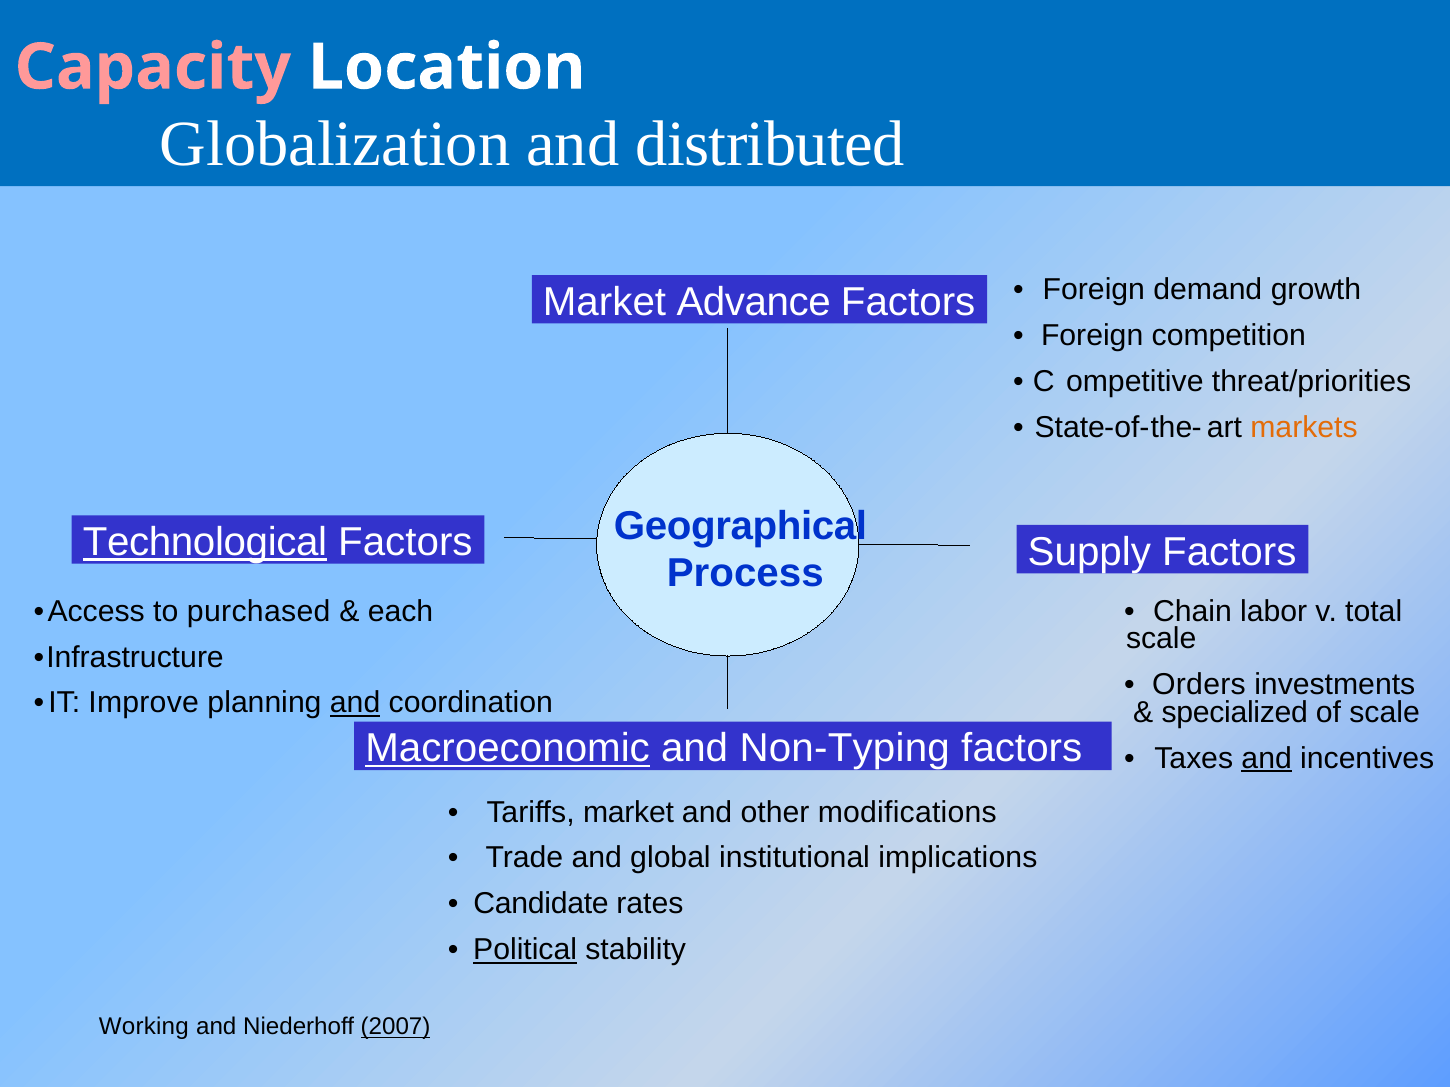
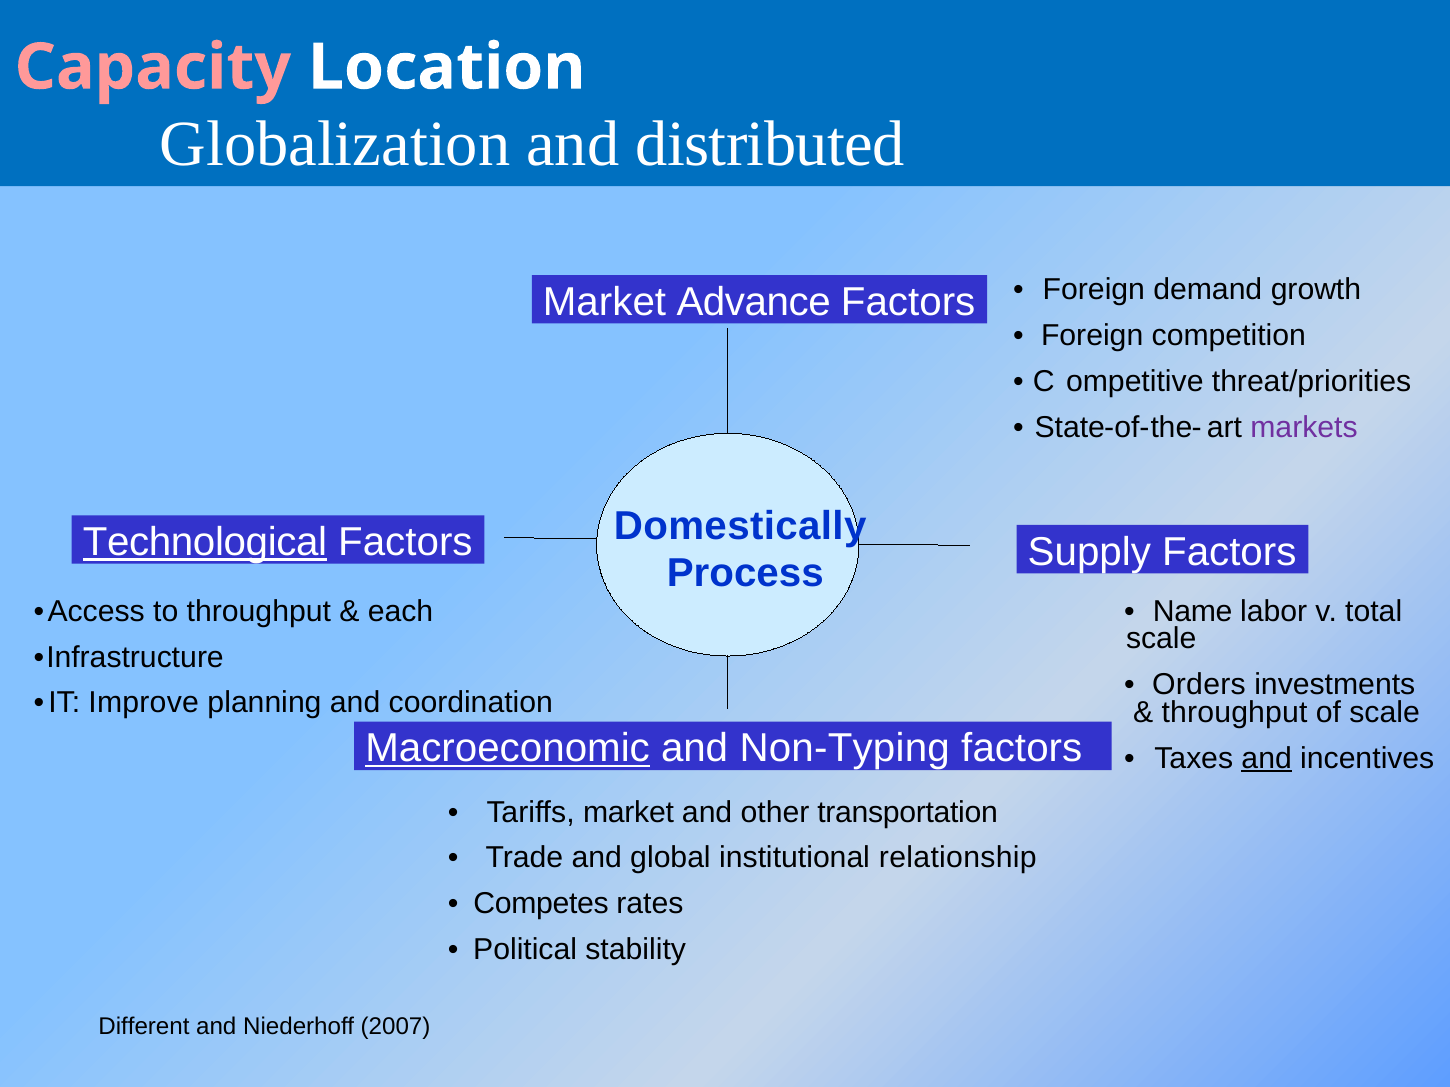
markets colour: orange -> purple (1304, 428)
Geographical: Geographical -> Domestically (740, 527)
to purchased: purchased -> throughput (259, 612)
Chain: Chain -> Name (1193, 612)
and underline: present -> none (355, 703)
specialized: specialized -> throughput (1235, 713)
modifications: modifications -> transportation (908, 812)
implications: implications -> relationship (958, 858)
Candidate: Candidate -> Competes (541, 904)
Political underline: present -> none (525, 950)
Working: Working -> Different (144, 1027)
2007 underline: present -> none (396, 1027)
